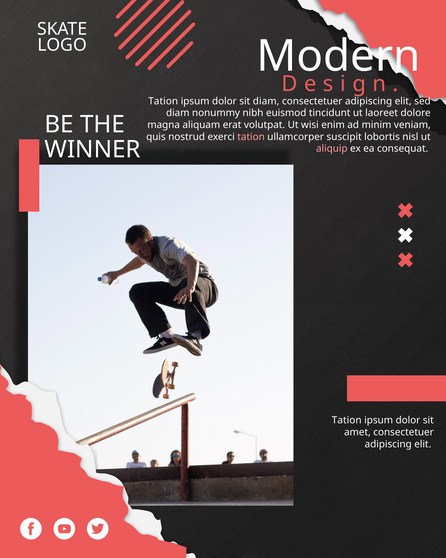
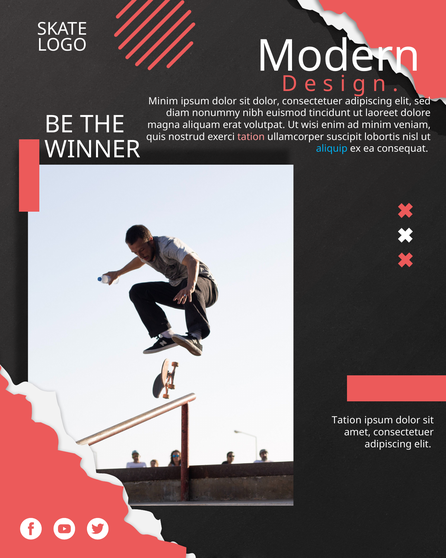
Tation: Tation -> Minim (163, 101)
sit diam: diam -> dolor (266, 101)
aliquip colour: pink -> light blue (332, 149)
